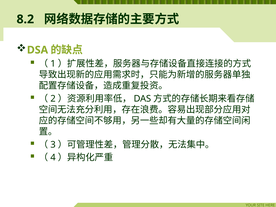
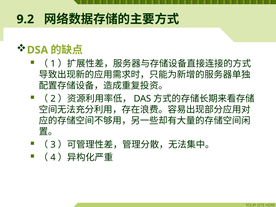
8.2: 8.2 -> 9.2 (25, 19)
